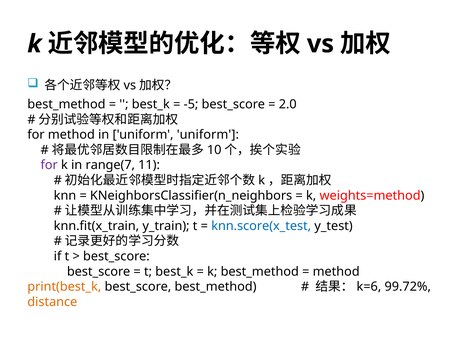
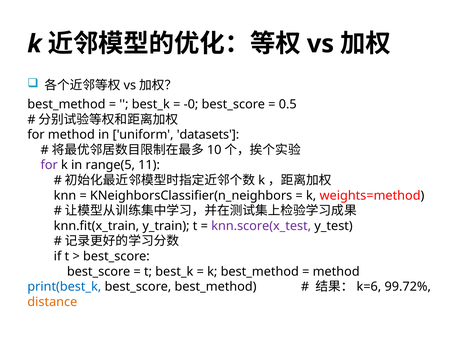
-5: -5 -> -0 (191, 104)
2.0: 2.0 -> 0.5 (288, 104)
uniform uniform: uniform -> datasets (208, 135)
range(7: range(7 -> range(5 (110, 165)
knn.score(x_test colour: blue -> purple (261, 226)
print(best_k colour: orange -> blue (64, 287)
